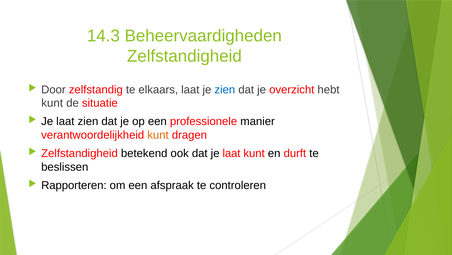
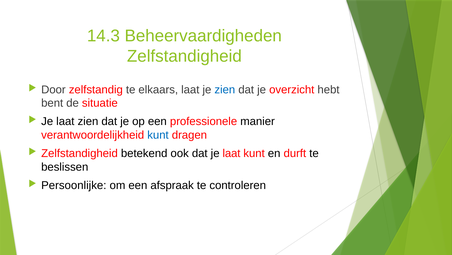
kunt: kunt -> bent (52, 103)
kunt colour: orange -> blue (158, 135)
Rapporteren: Rapporteren -> Persoonlijke (74, 185)
